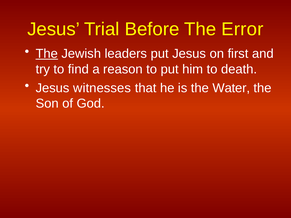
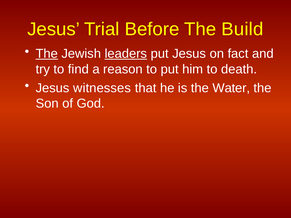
Error: Error -> Build (242, 29)
leaders underline: none -> present (126, 54)
first: first -> fact (238, 54)
